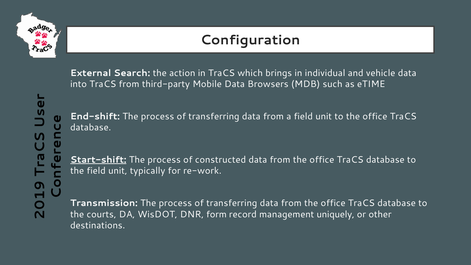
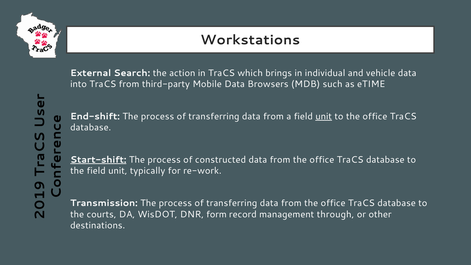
Configuration: Configuration -> Workstations (250, 40)
unit underline: none -> present (324, 116)
uniquely: uniquely -> through (335, 214)
